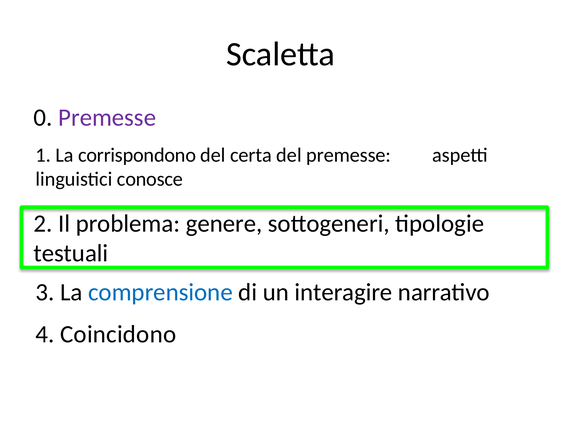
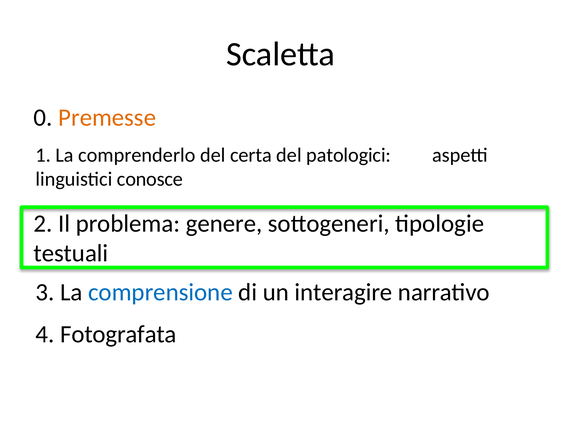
Premesse colour: purple -> orange (107, 118)
corrispondono: corrispondono -> comprenderlo (137, 155)
del premesse: premesse -> patologici (349, 155)
Coincidono: Coincidono -> Fotografata (118, 334)
